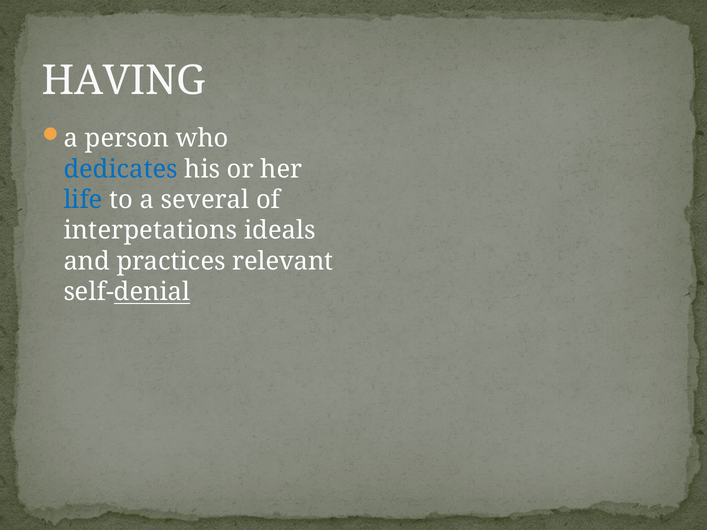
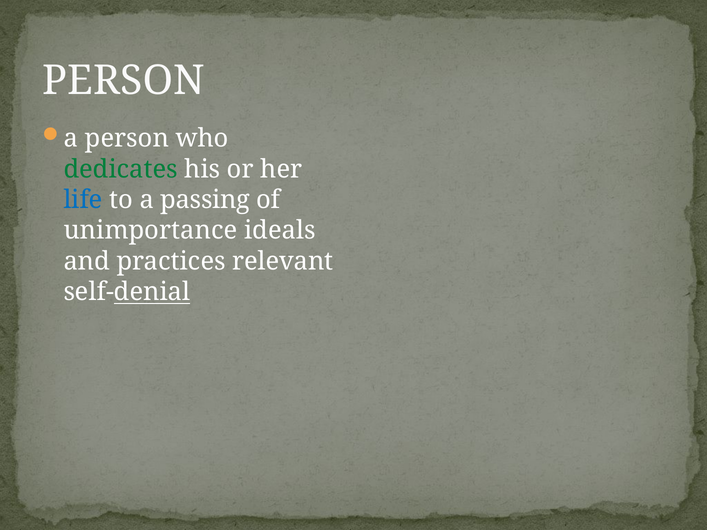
HAVING: HAVING -> PERSON (124, 81)
dedicates colour: blue -> green (121, 169)
several: several -> passing (205, 200)
interpetations: interpetations -> unimportance (151, 231)
